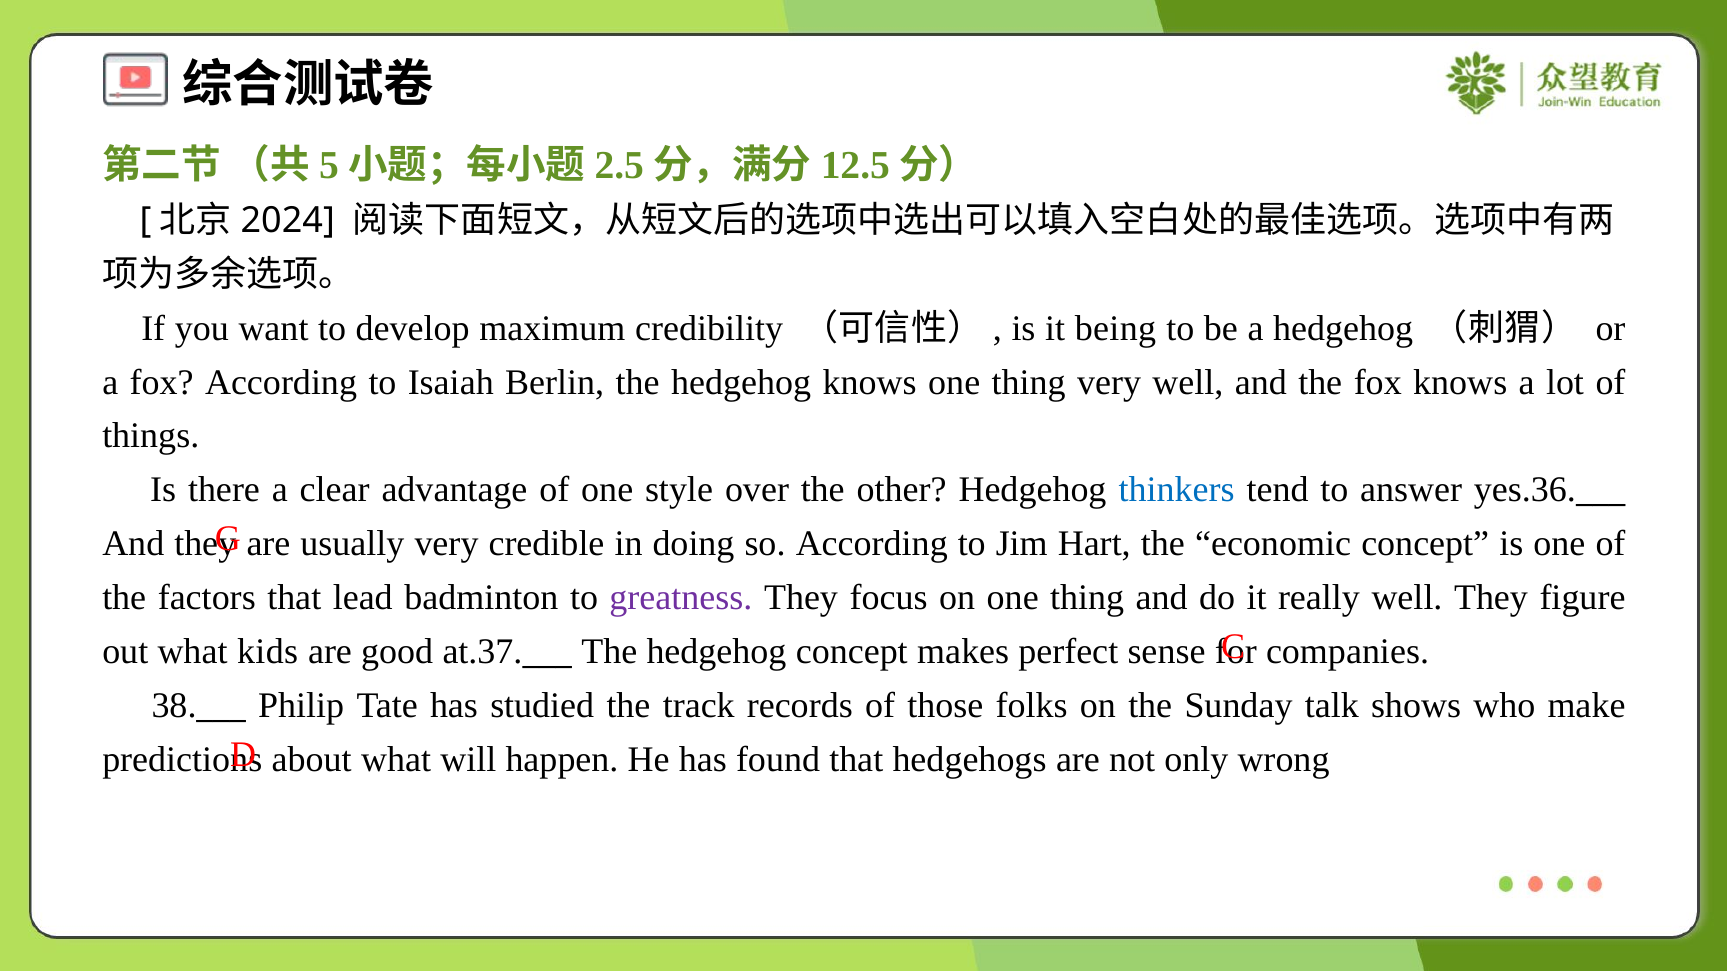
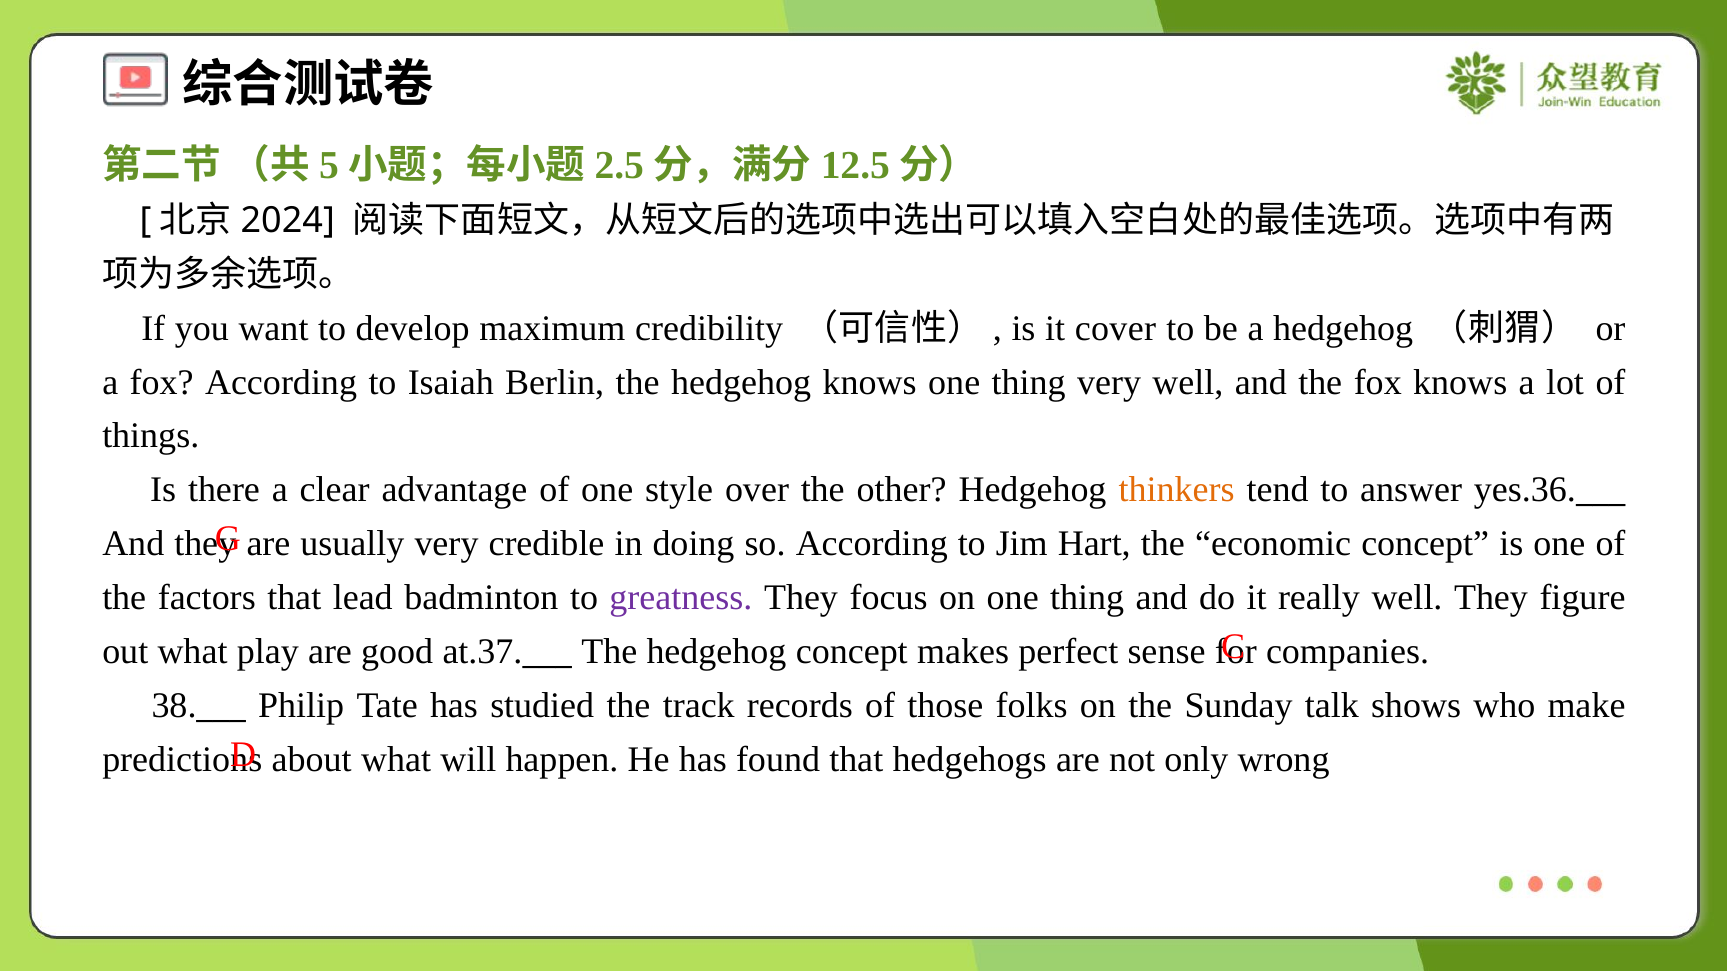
being: being -> cover (1115, 328)
thinkers colour: blue -> orange (1177, 490)
kids: kids -> play (268, 652)
